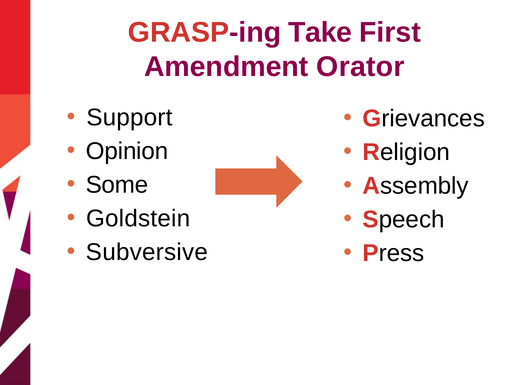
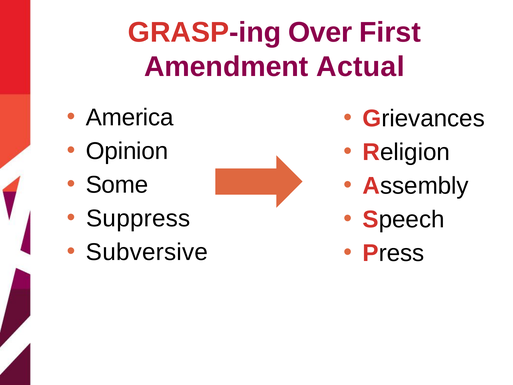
Take: Take -> Over (320, 32)
Orator: Orator -> Actual (360, 67)
Support: Support -> America (130, 118)
Goldstein: Goldstein -> Suppress (138, 218)
